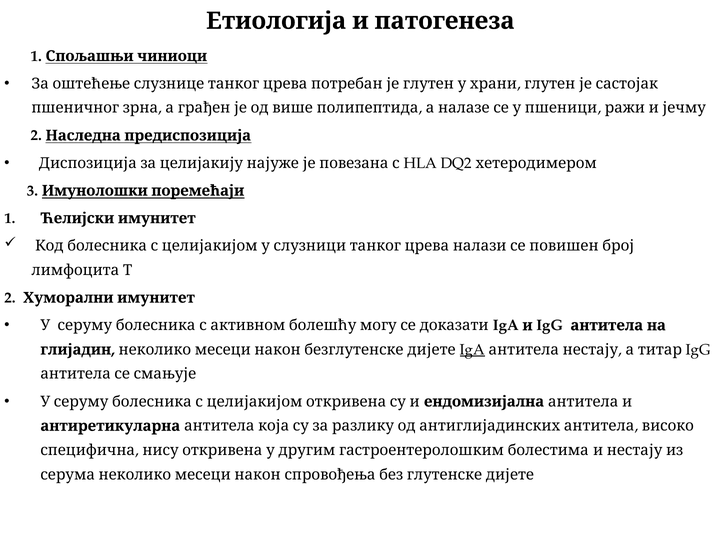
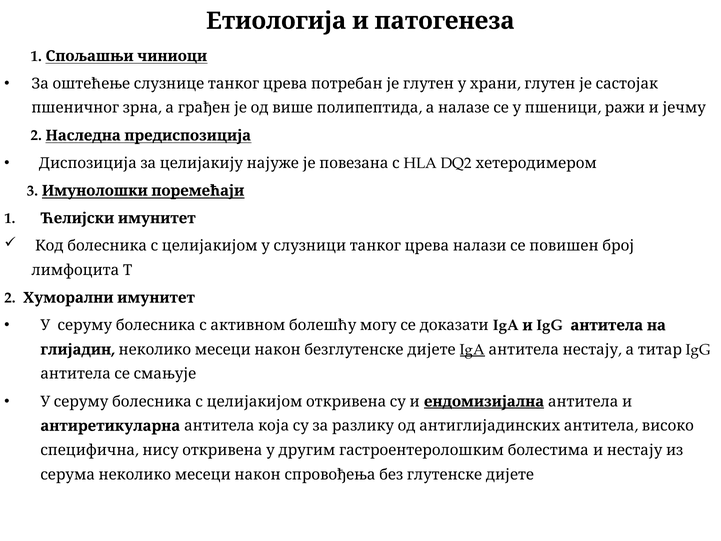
ендомизијална underline: none -> present (484, 401)
